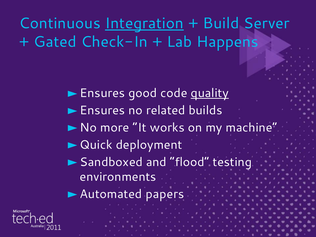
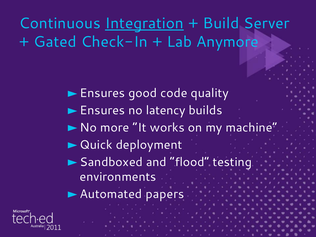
Happens: Happens -> Anymore (227, 42)
quality underline: present -> none (210, 93)
related: related -> latency (166, 110)
